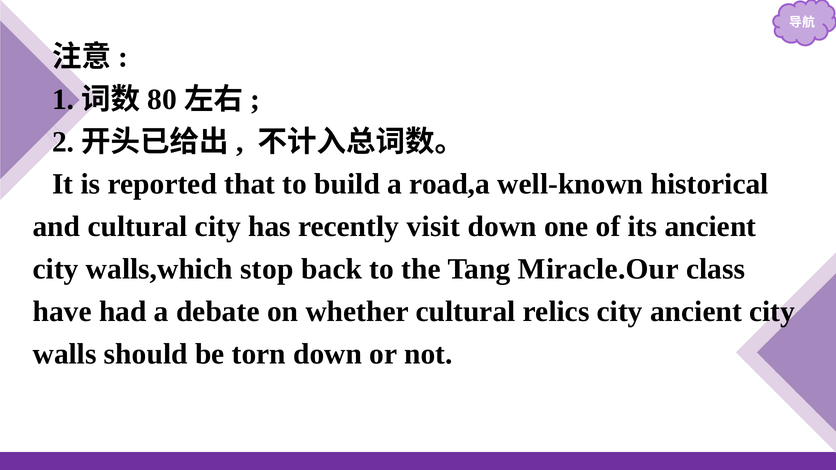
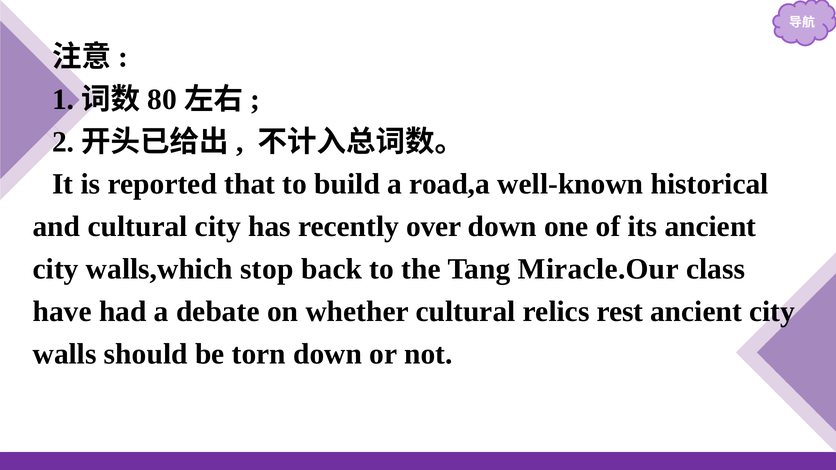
visit: visit -> over (434, 227)
relics city: city -> rest (620, 312)
